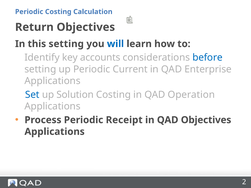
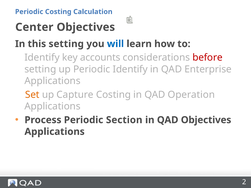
Return: Return -> Center (34, 27)
before colour: blue -> red (208, 58)
Periodic Current: Current -> Identify (130, 69)
Set colour: blue -> orange (32, 95)
Solution: Solution -> Capture (75, 95)
Receipt: Receipt -> Section (124, 120)
